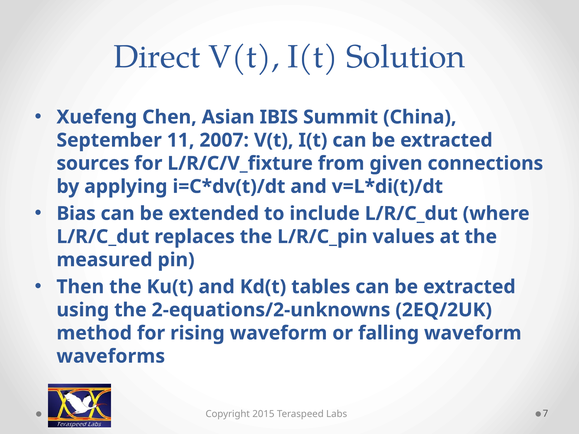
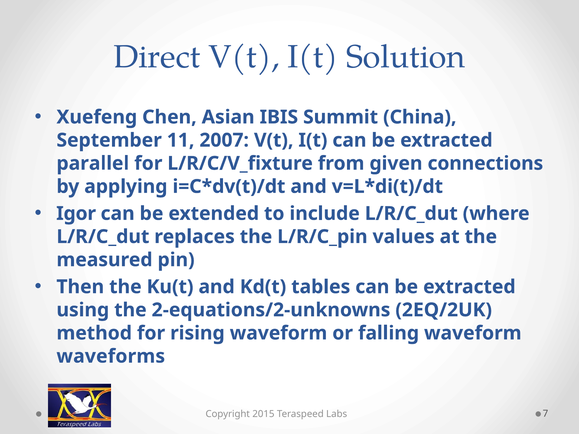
sources: sources -> parallel (93, 163)
Bias: Bias -> Igor (76, 214)
